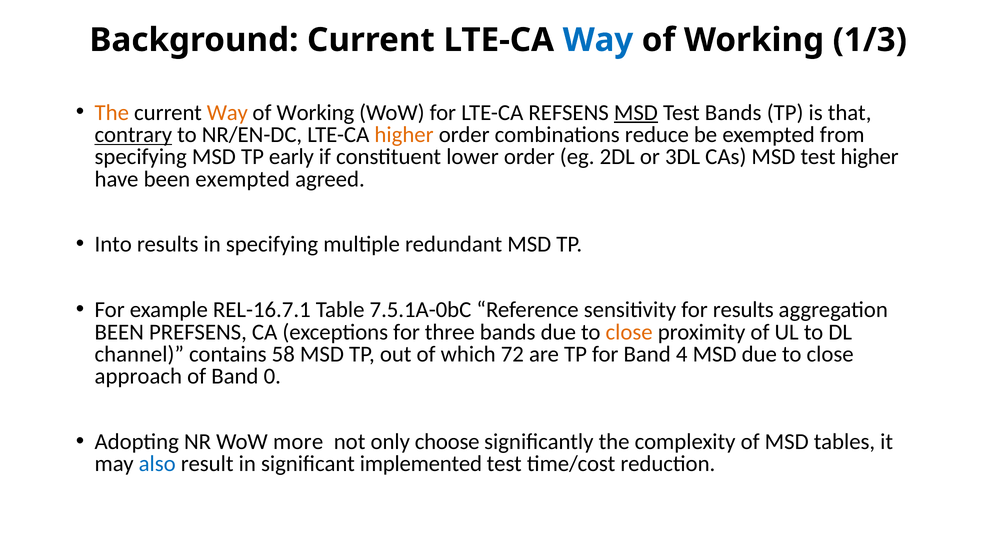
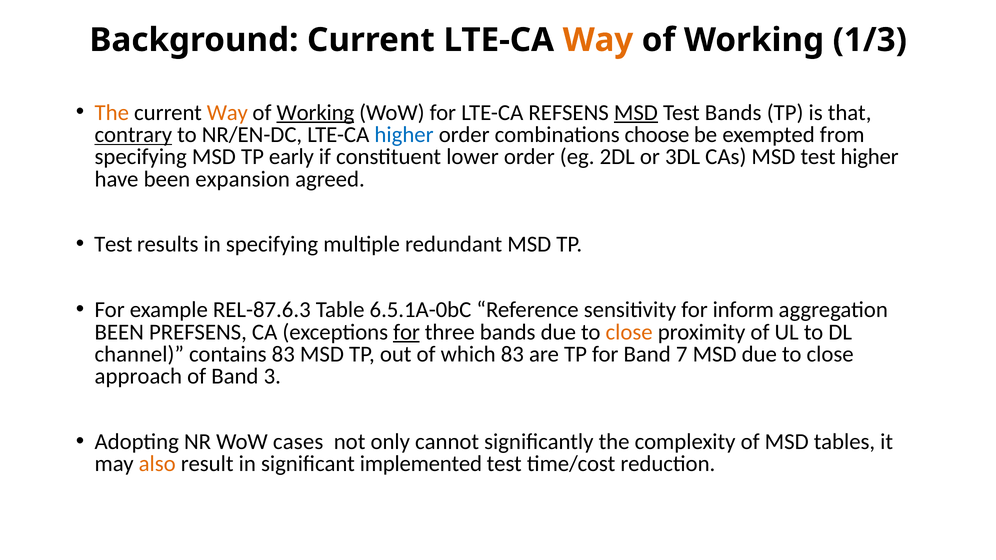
Way colour: blue -> orange (598, 40)
Working underline: none -> present (315, 113)
higher colour: orange -> blue (404, 135)
reduce: reduce -> choose (657, 135)
been exempted: exempted -> expansion (243, 179)
Into: Into -> Test (113, 245)
REL-16.7.1: REL-16.7.1 -> REL-87.6.3 (262, 310)
7.5.1A-0bC: 7.5.1A-0bC -> 6.5.1A-0bC (420, 310)
for results: results -> inform (743, 310)
for underline: none -> present (407, 332)
contains 58: 58 -> 83 (283, 354)
which 72: 72 -> 83 (512, 354)
4: 4 -> 7 (682, 354)
0: 0 -> 3 (272, 377)
more: more -> cases (298, 442)
choose: choose -> cannot (447, 442)
also colour: blue -> orange (157, 464)
